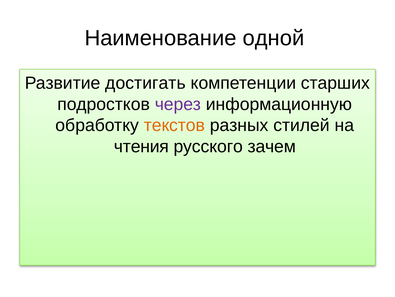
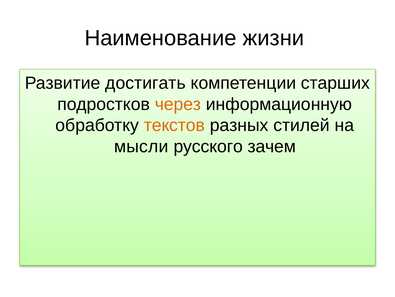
одной: одной -> жизни (273, 38)
через colour: purple -> orange (178, 104)
чтения: чтения -> мысли (141, 146)
